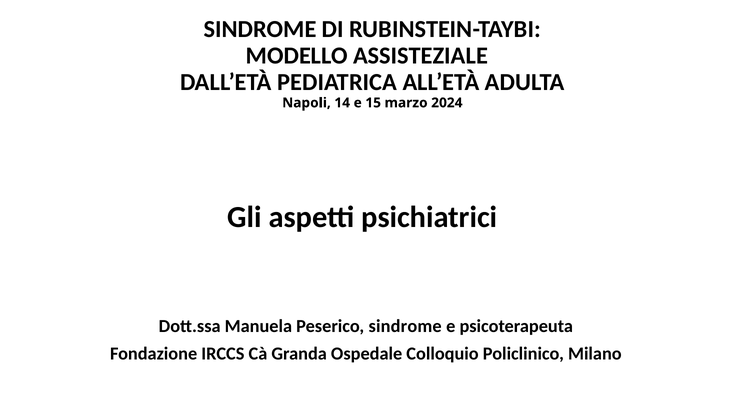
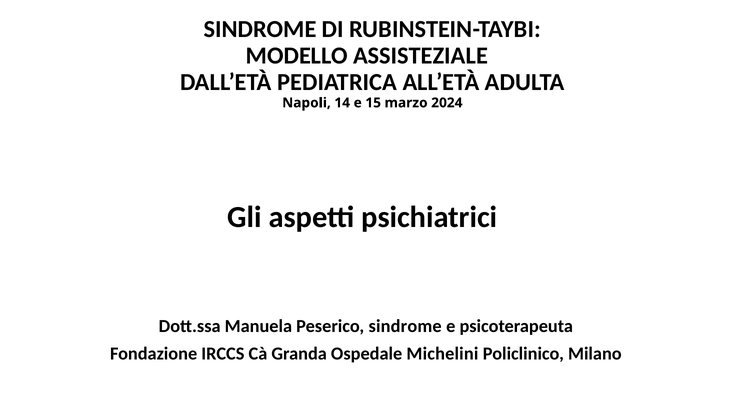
Colloquio: Colloquio -> Michelini (442, 353)
